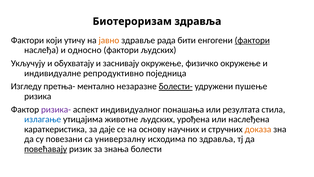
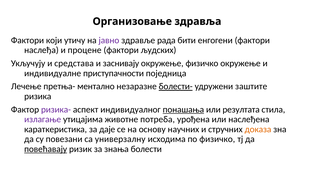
Биотероризам: Биотероризам -> Организовање (132, 21)
јавно colour: orange -> purple (109, 40)
фактори underline: present -> none (252, 40)
односно: односно -> процене (85, 50)
обухватају: обухватају -> средстава (74, 63)
репродуктивно: репродуктивно -> приступачности (114, 73)
Изгледу: Изгледу -> Лечење (26, 86)
пушење: пушење -> заштите (251, 86)
понашања underline: none -> present (183, 109)
излагање colour: blue -> purple (43, 119)
животне људских: људских -> потреба (158, 119)
по здравља: здравља -> физичко (217, 139)
